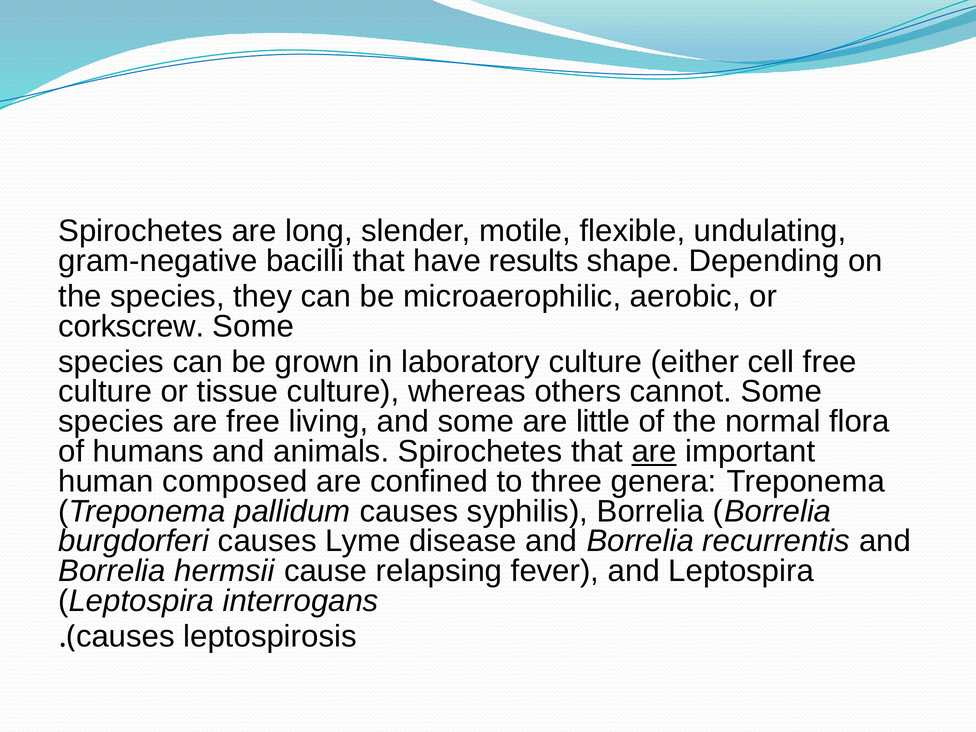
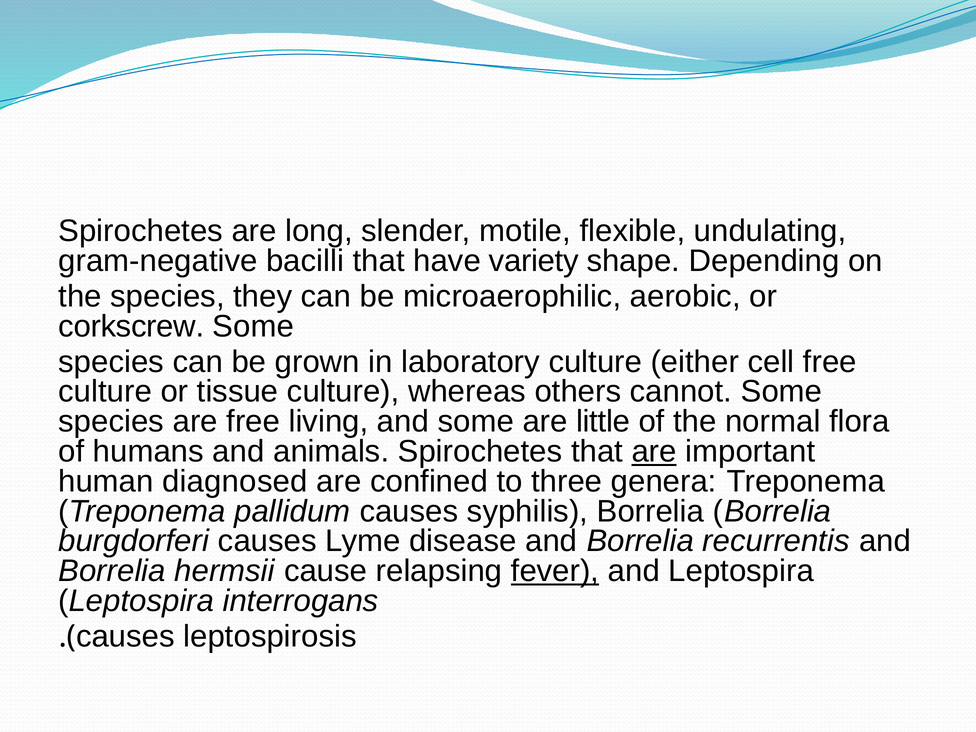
results: results -> variety (534, 261)
composed: composed -> diagnosed (235, 481)
fever underline: none -> present (555, 571)
